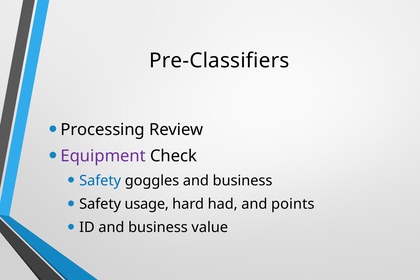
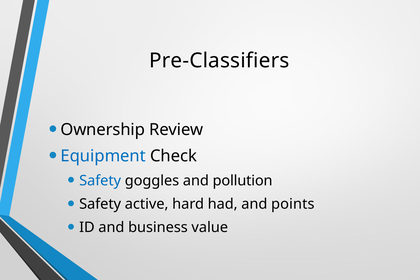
Processing: Processing -> Ownership (103, 130)
Equipment colour: purple -> blue (103, 156)
goggles and business: business -> pollution (243, 181)
usage: usage -> active (147, 204)
